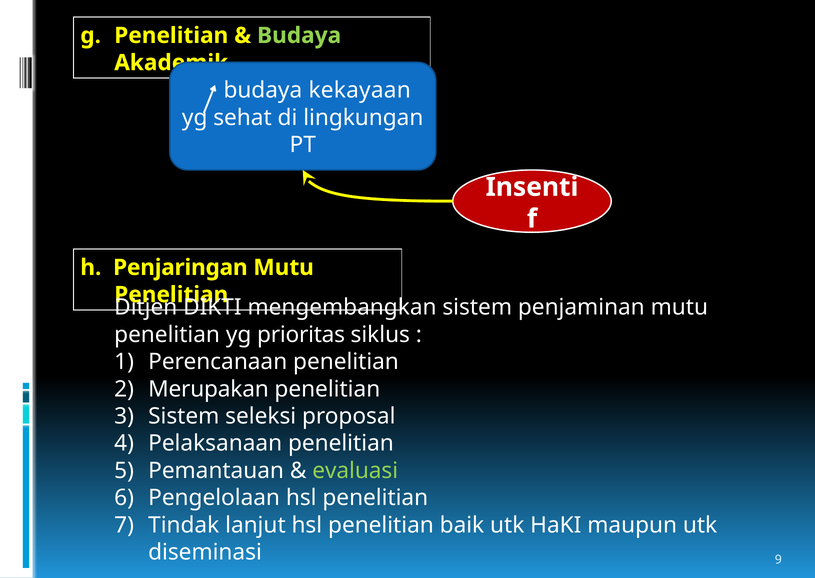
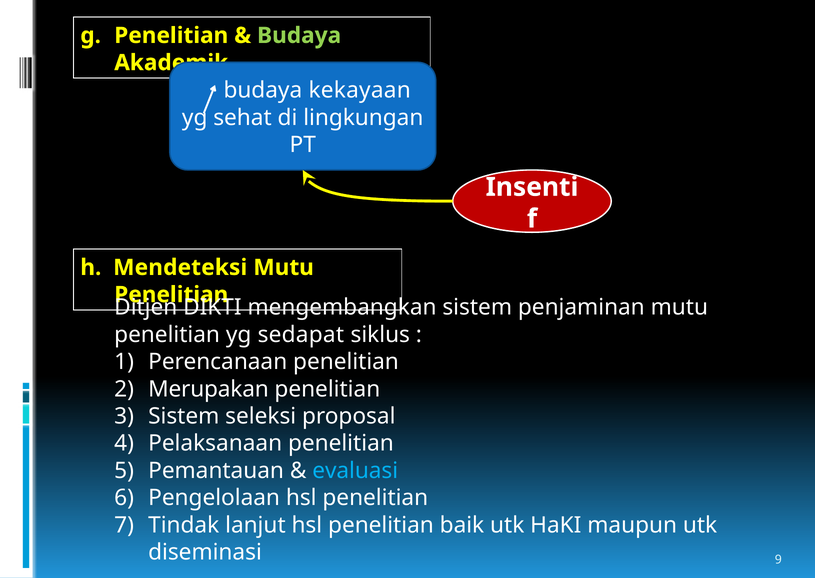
Penjaringan: Penjaringan -> Mendeteksi (180, 267)
prioritas: prioritas -> sedapat (301, 334)
evaluasi colour: light green -> light blue (355, 470)
